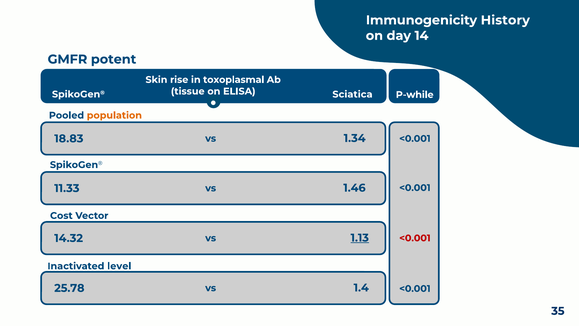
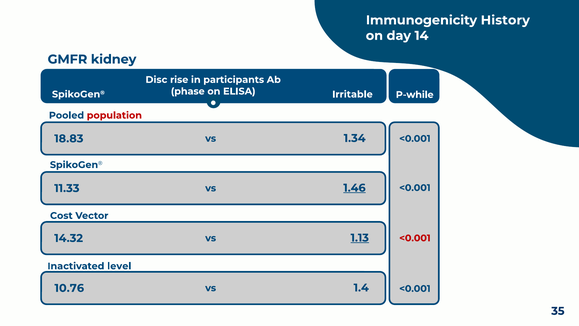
potent: potent -> kidney (114, 59)
Skin: Skin -> Disc (156, 80)
toxoplasmal: toxoplasmal -> participants (234, 80)
tissue: tissue -> phase (188, 91)
Sciatica: Sciatica -> Irritable (352, 94)
population colour: orange -> red (114, 115)
1.46 underline: none -> present (354, 188)
25.78: 25.78 -> 10.76 (69, 288)
